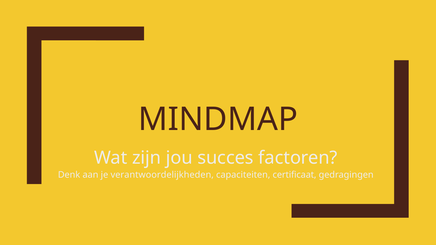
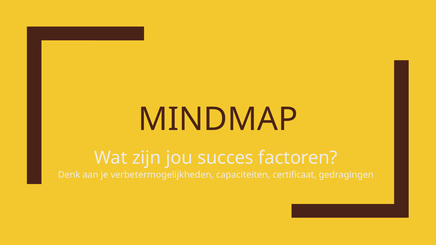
verantwoordelijkheden: verantwoordelijkheden -> verbetermogelijkheden (162, 175)
